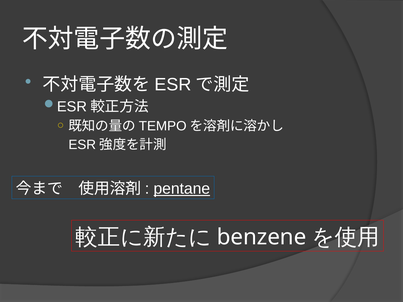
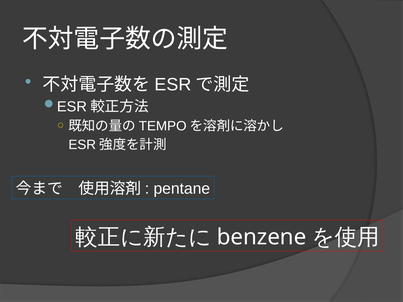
pentane underline: present -> none (182, 189)
